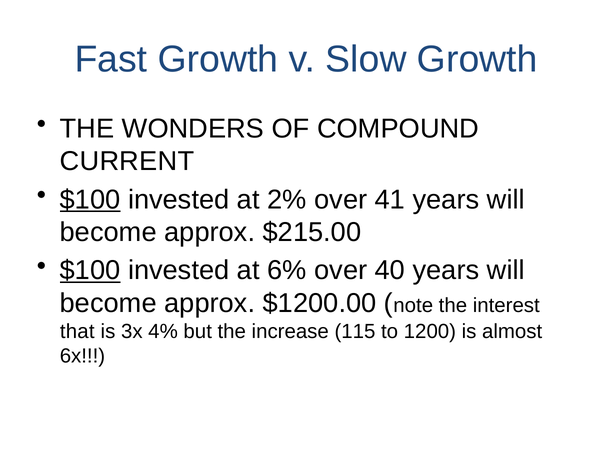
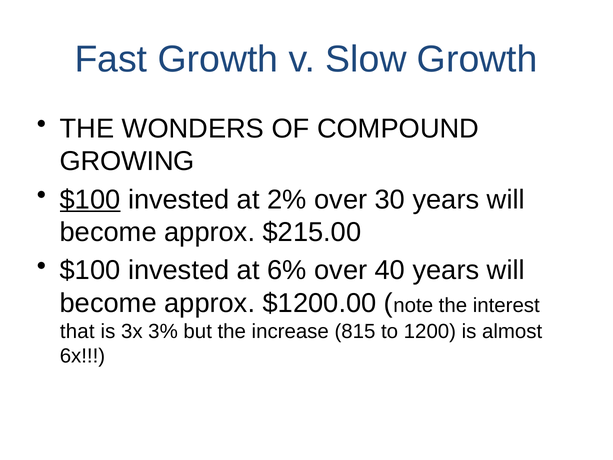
CURRENT: CURRENT -> GROWING (127, 161)
41: 41 -> 30 (390, 199)
$100 underline: present -> none (90, 270)
4%: 4% -> 3% (163, 331)
115: 115 -> 815 (355, 331)
